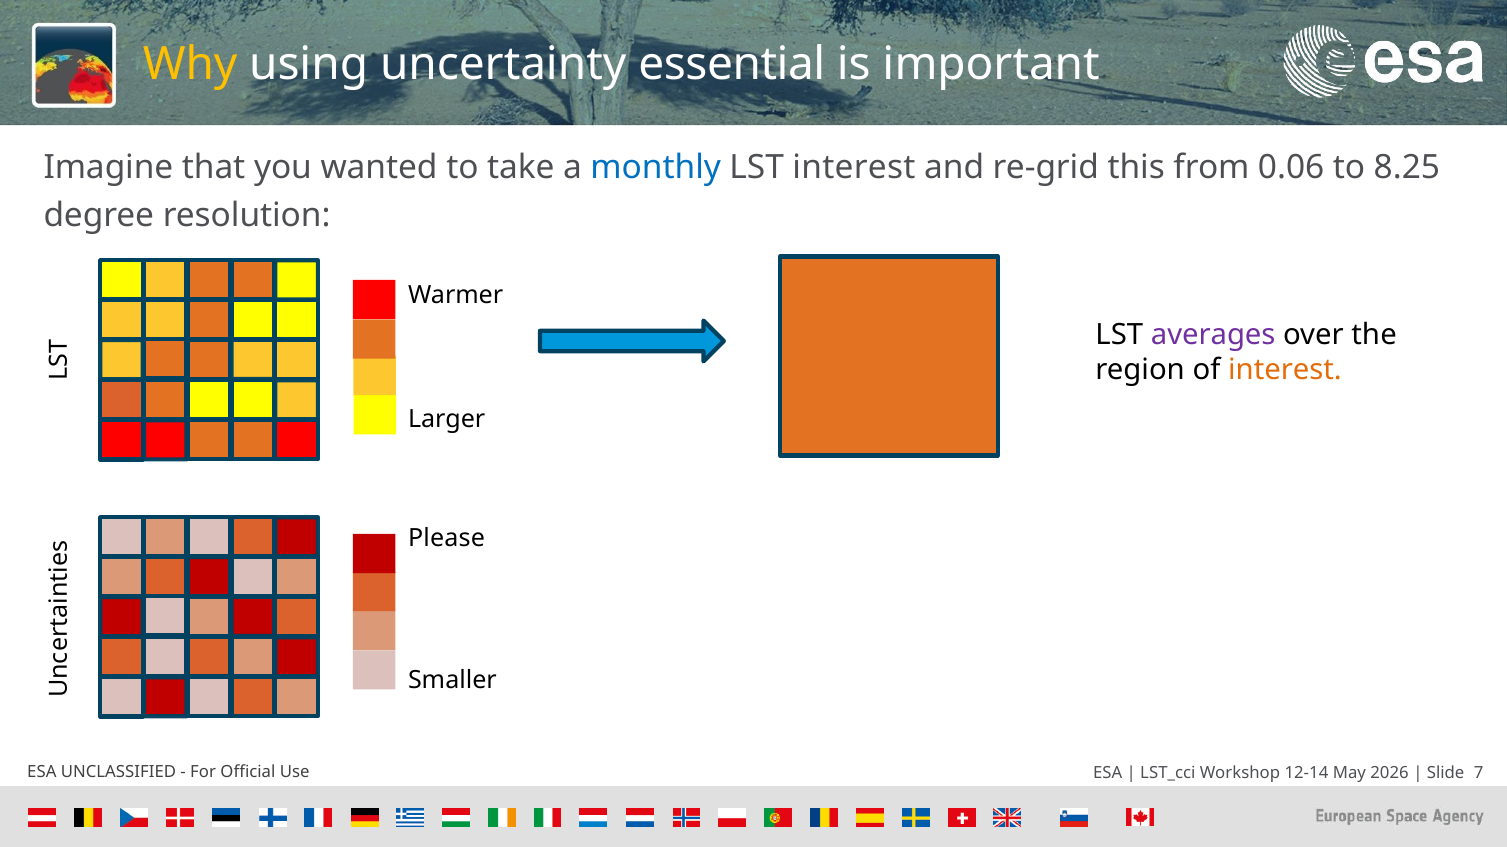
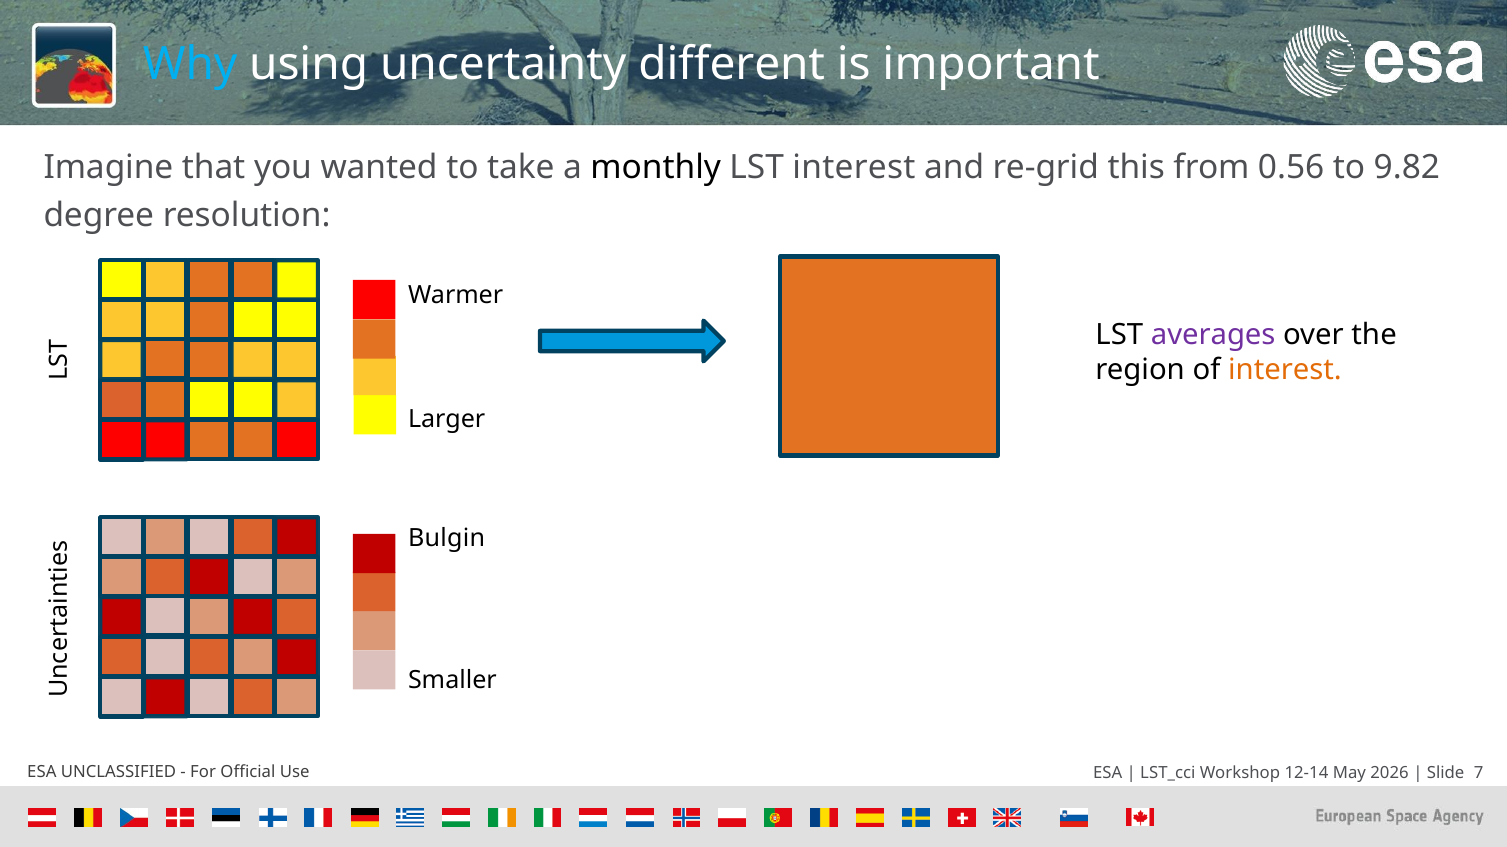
Why colour: yellow -> light blue (190, 65)
essential: essential -> different (732, 65)
monthly colour: blue -> black (656, 168)
0.06: 0.06 -> 0.56 (1291, 168)
8.25: 8.25 -> 9.82 (1407, 168)
Please: Please -> Bulgin (447, 539)
